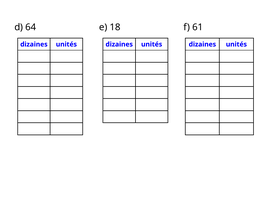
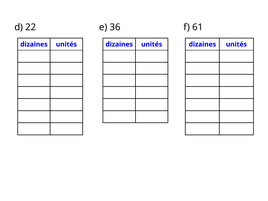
64: 64 -> 22 (31, 27)
18: 18 -> 36 (115, 27)
